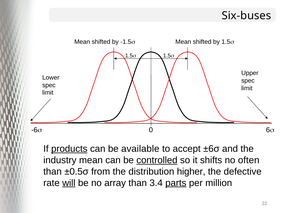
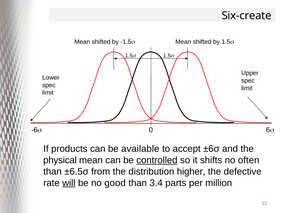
Six-buses: Six-buses -> Six-create (247, 16)
products underline: present -> none (69, 149)
industry: industry -> physical (60, 160)
±0.5σ: ±0.5σ -> ±6.5σ (76, 172)
array: array -> good (115, 183)
parts underline: present -> none (176, 183)
